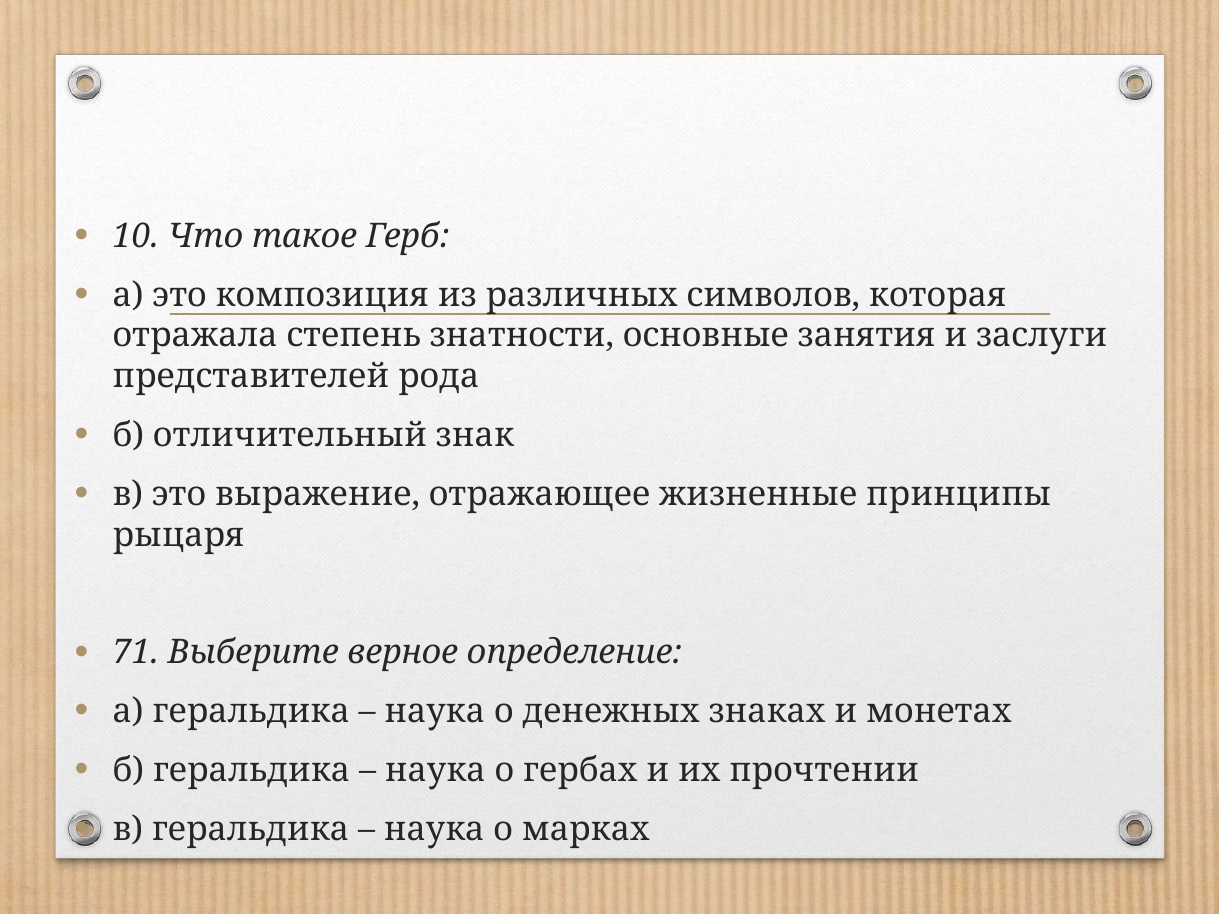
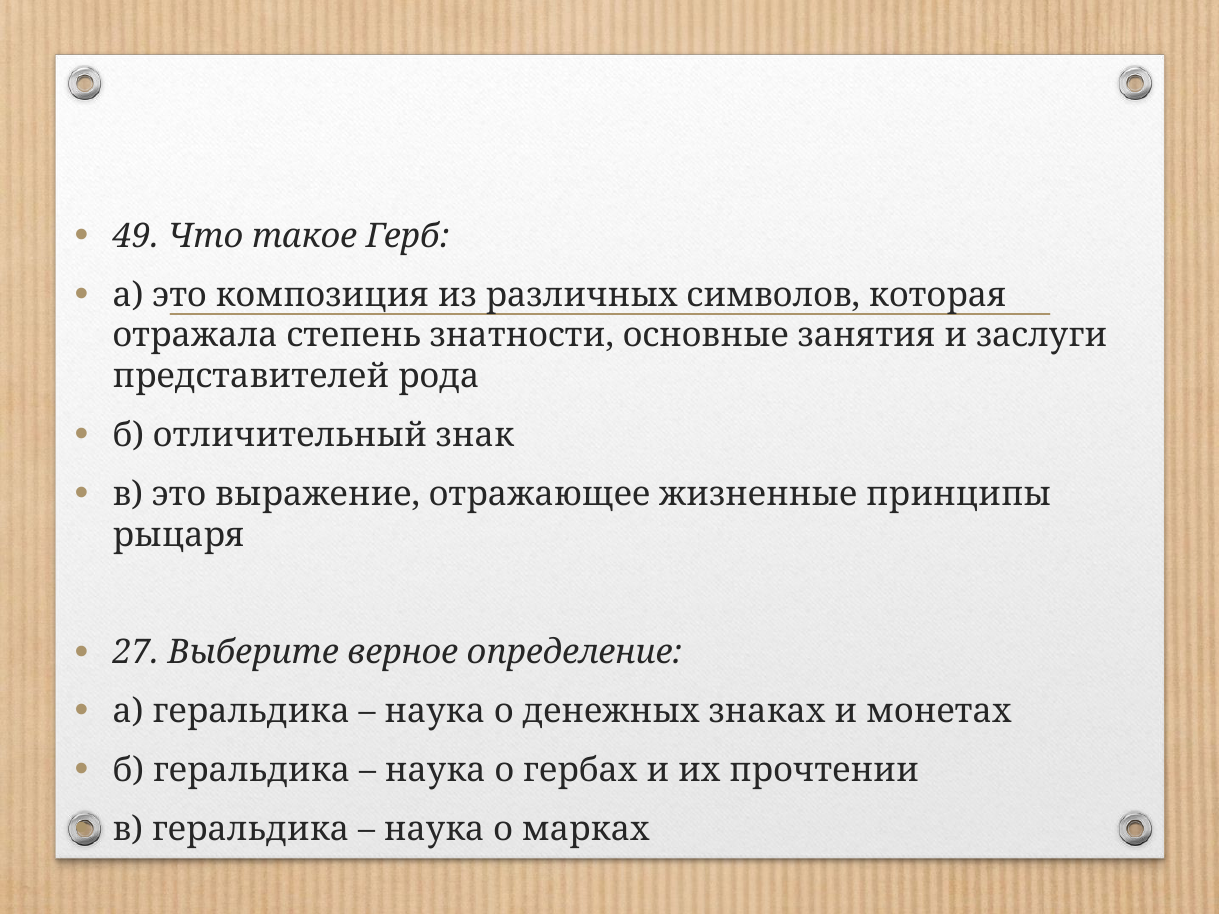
10: 10 -> 49 (136, 236)
71: 71 -> 27 (136, 653)
